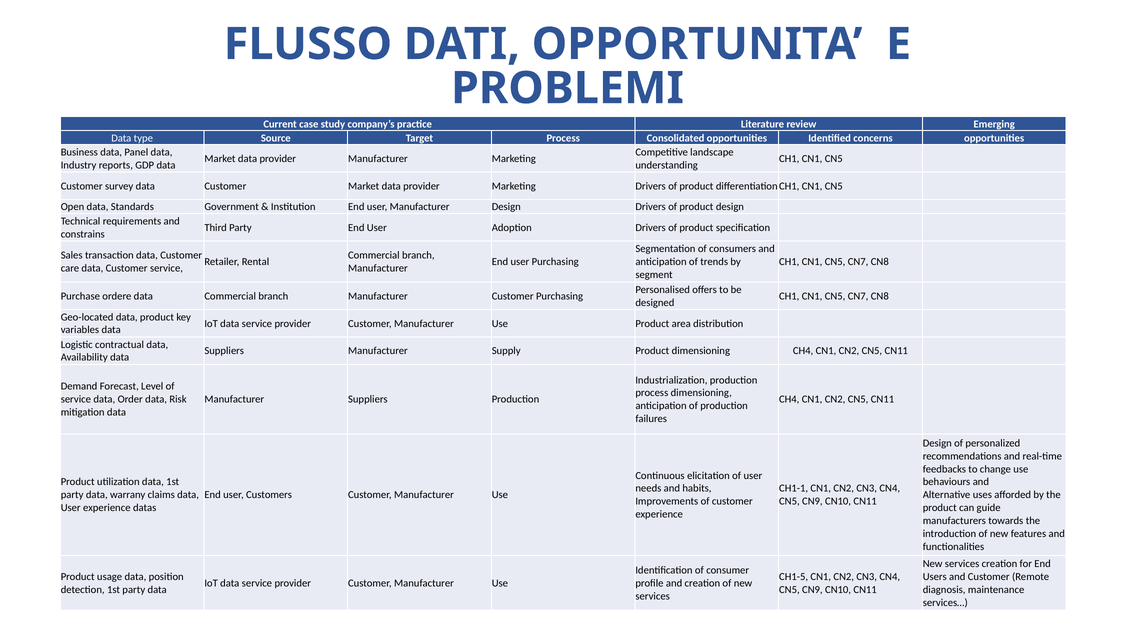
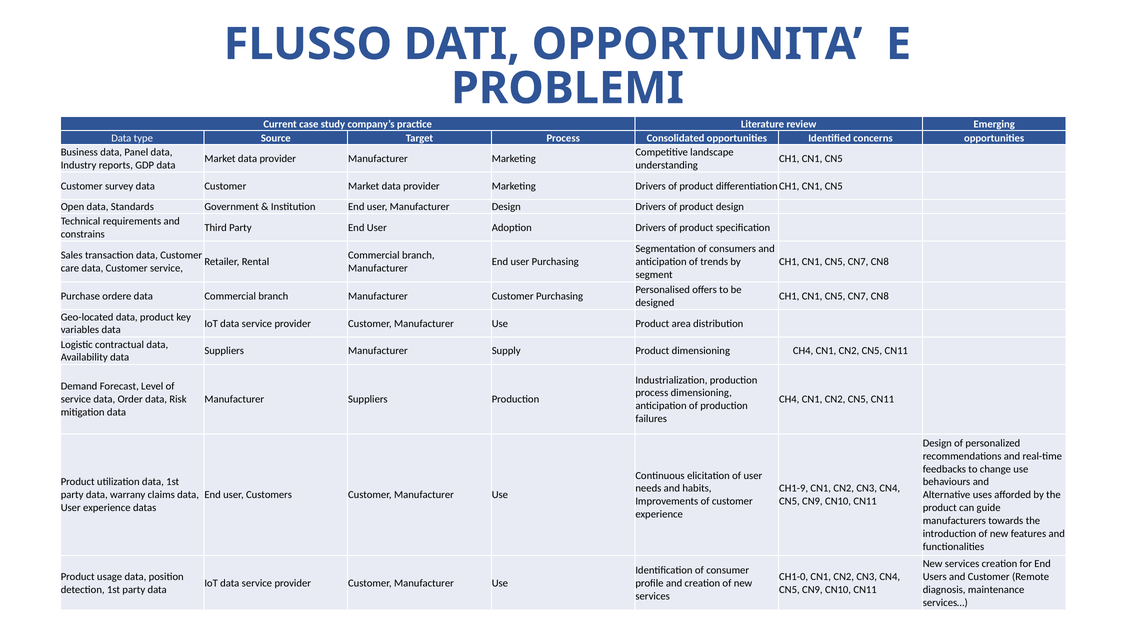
CH1-1: CH1-1 -> CH1-9 (794, 489)
CH1-5: CH1-5 -> CH1-0 (794, 577)
